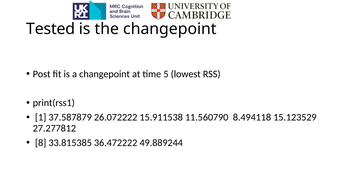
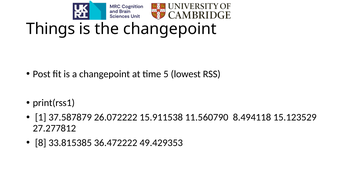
Tested: Tested -> Things (51, 29)
49.889244: 49.889244 -> 49.429353 (161, 143)
